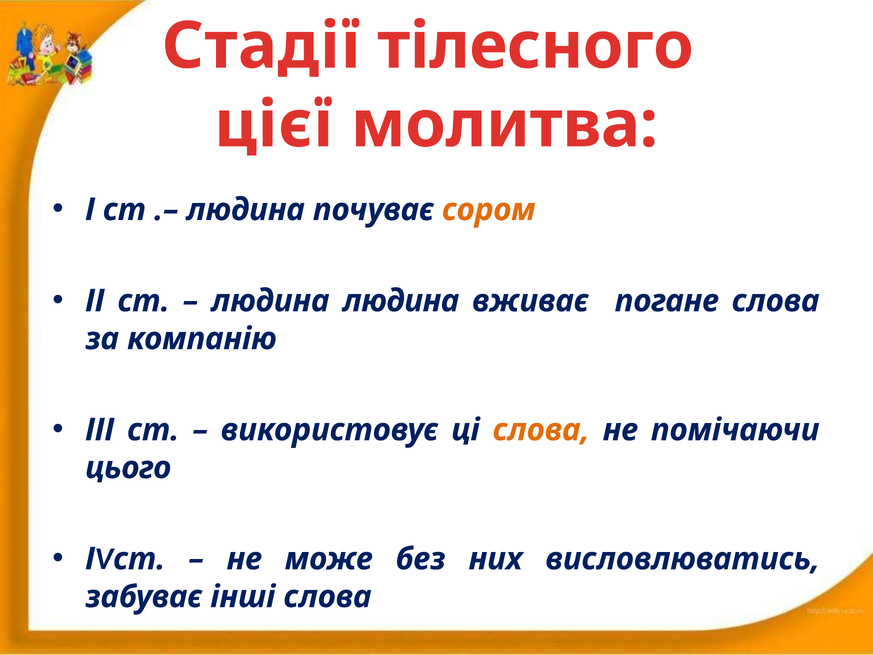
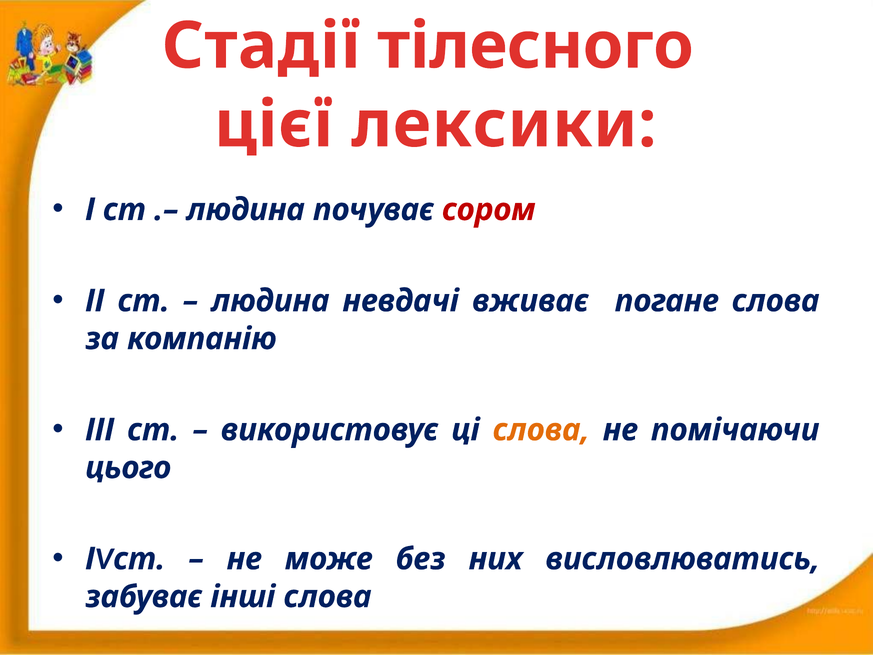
молитва: молитва -> лексики (504, 125)
сором colour: orange -> red (489, 210)
людина людина: людина -> невдачі (401, 301)
